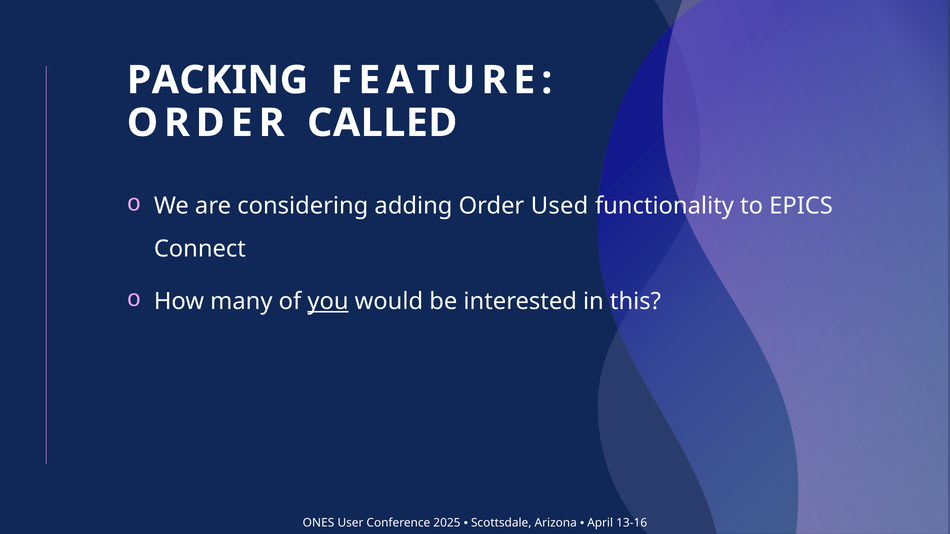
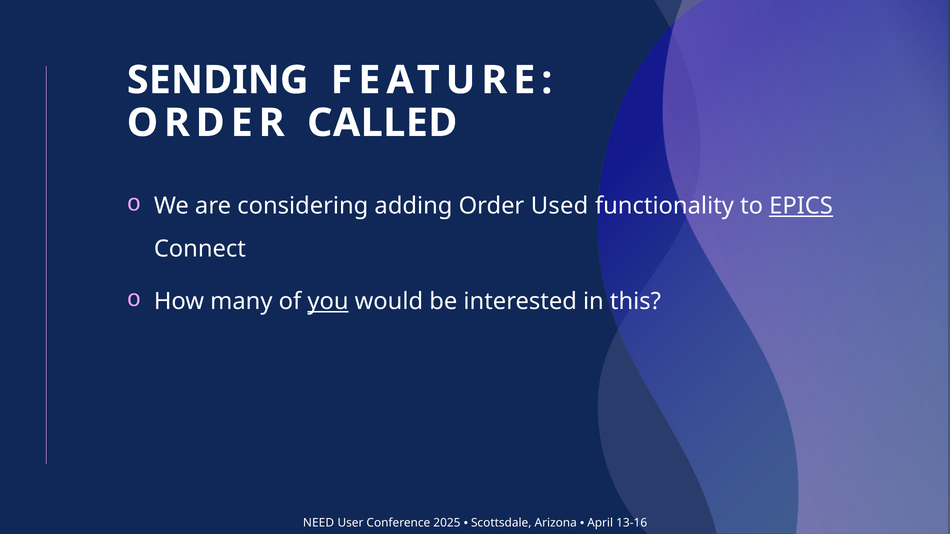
PACKING: PACKING -> SENDING (218, 80)
EPICS underline: none -> present (801, 206)
ONES: ONES -> NEED (318, 523)
